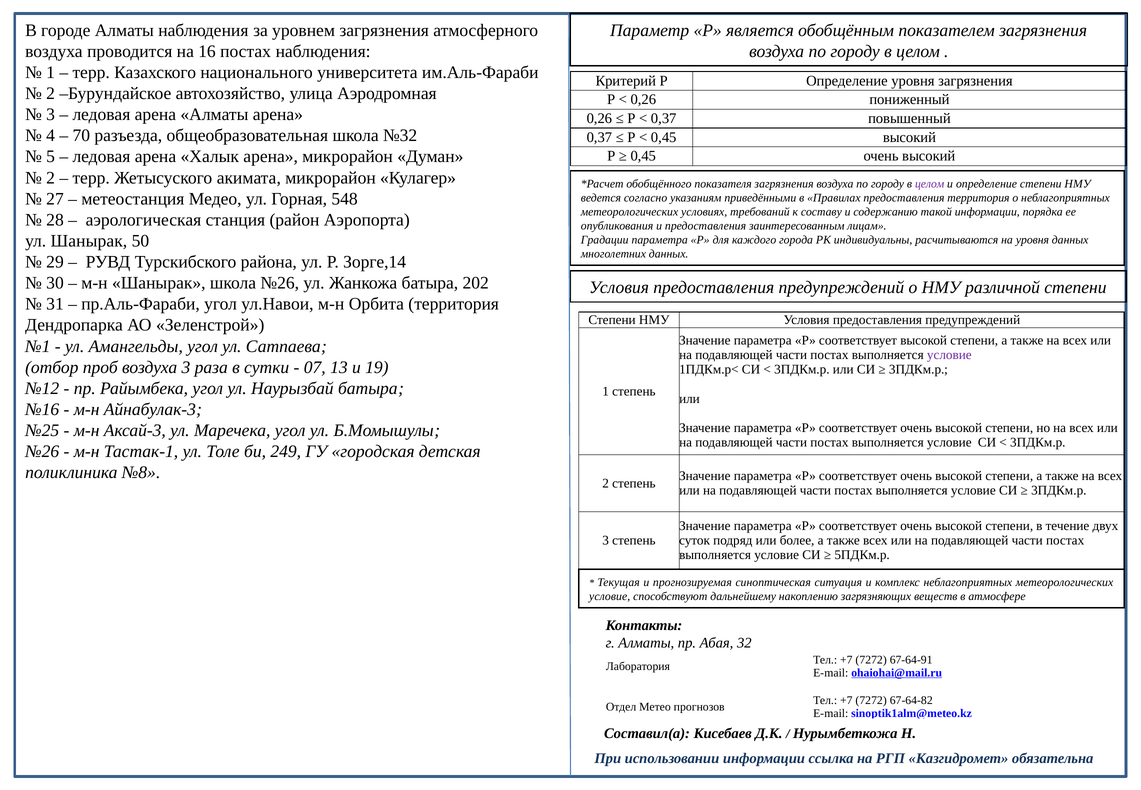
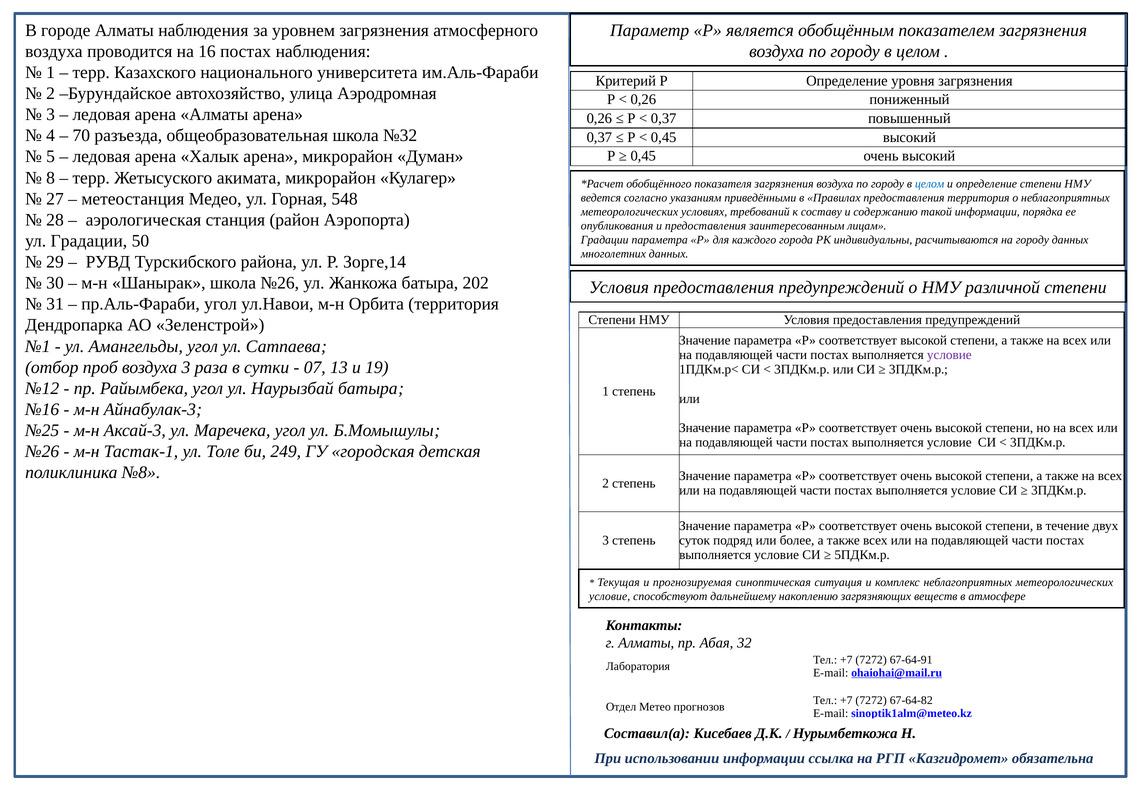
2: 2 -> 8 (51, 178)
целом colour: purple -> blue (930, 184)
ул Шанырак: Шанырак -> Градации (89, 241)
на уровня: уровня -> городу (1032, 240)
